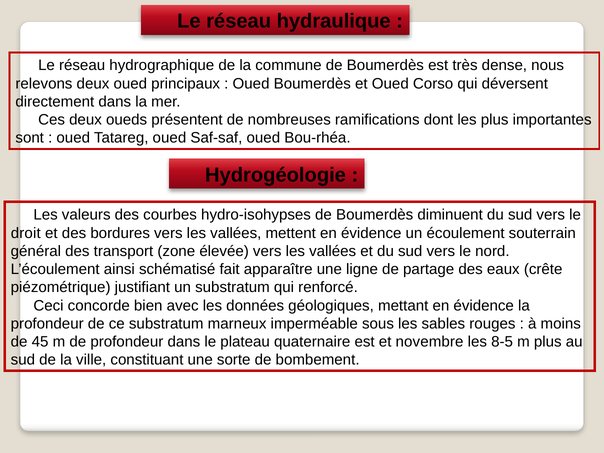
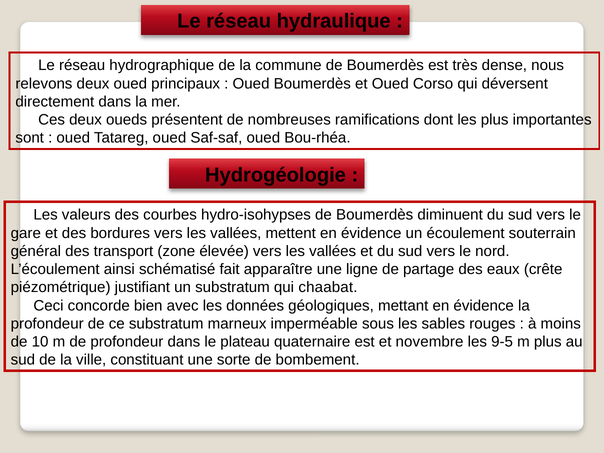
droit: droit -> gare (26, 233)
renforcé: renforcé -> chaabat (328, 287)
45: 45 -> 10 (40, 342)
8-5: 8-5 -> 9-5 (502, 342)
